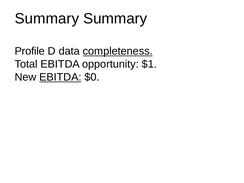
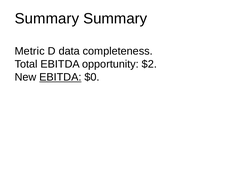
Profile: Profile -> Metric (30, 51)
completeness underline: present -> none (118, 51)
$1: $1 -> $2 (149, 64)
